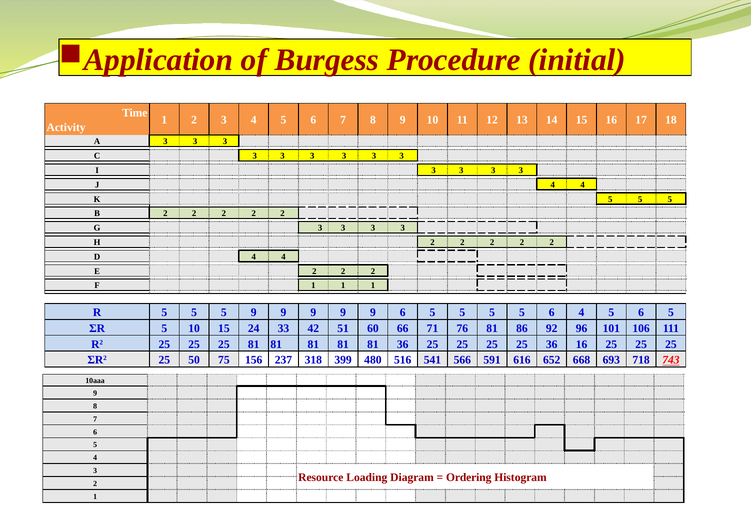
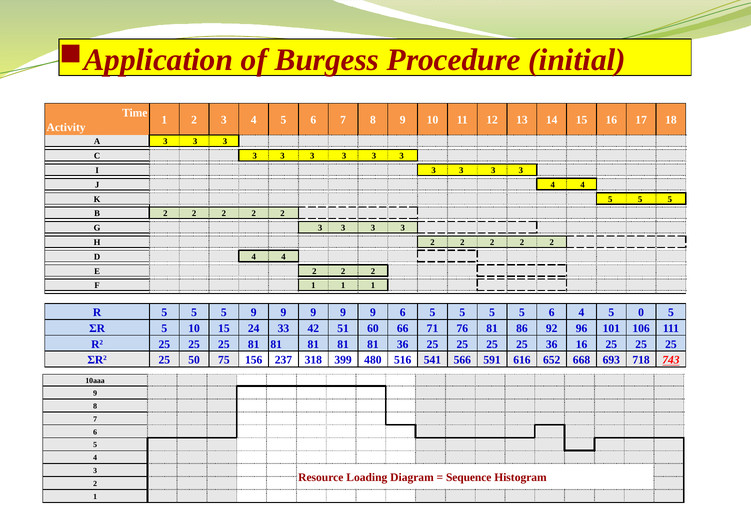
6 4 5 6: 6 -> 0 (641, 313)
Ordering: Ordering -> Sequence (469, 477)
